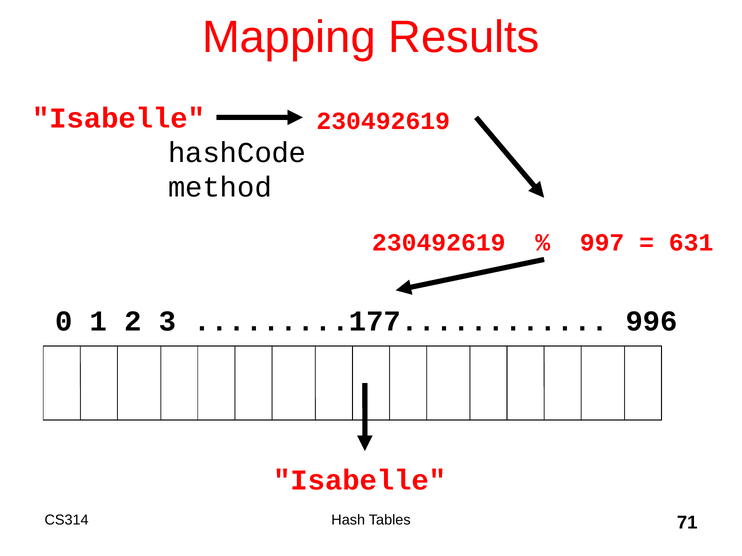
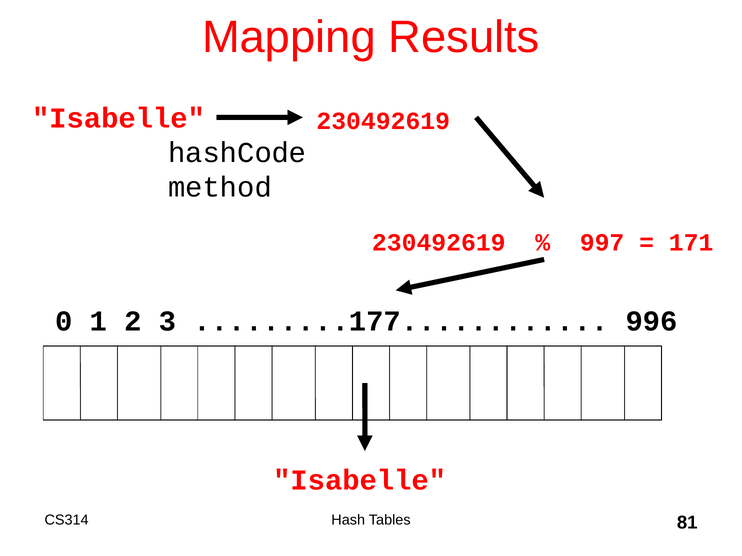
631: 631 -> 171 (691, 243)
71: 71 -> 81 (687, 523)
